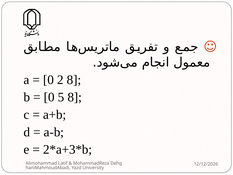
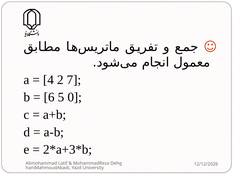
0: 0 -> 4 (48, 80)
2 8: 8 -> 7 (74, 80)
0: 0 -> 6 (49, 97)
5 8: 8 -> 0 (75, 97)
